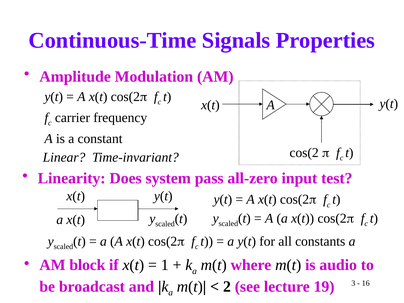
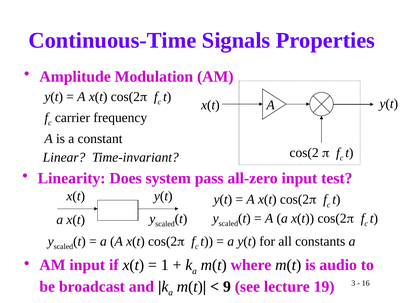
AM block: block -> input (87, 265)
2: 2 -> 9 (227, 287)
